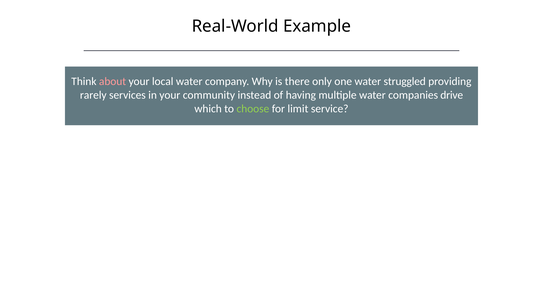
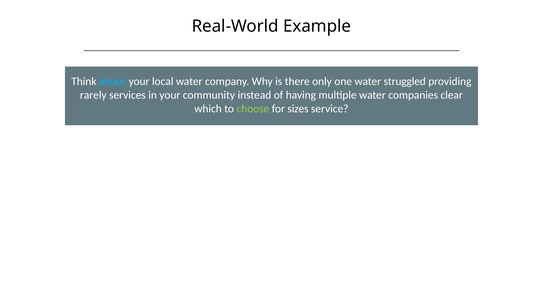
about colour: pink -> light blue (113, 81)
drive: drive -> clear (452, 95)
limit: limit -> sizes (298, 108)
